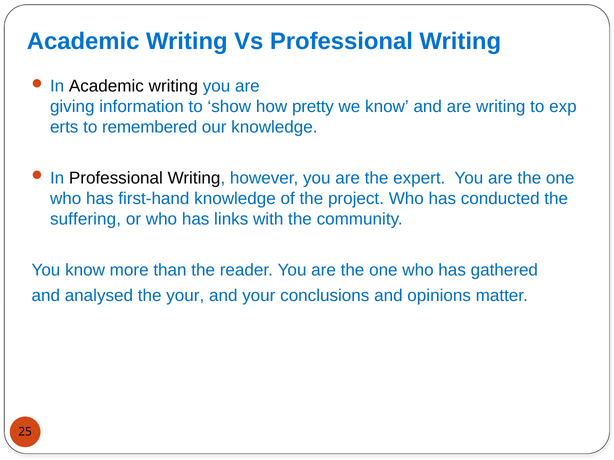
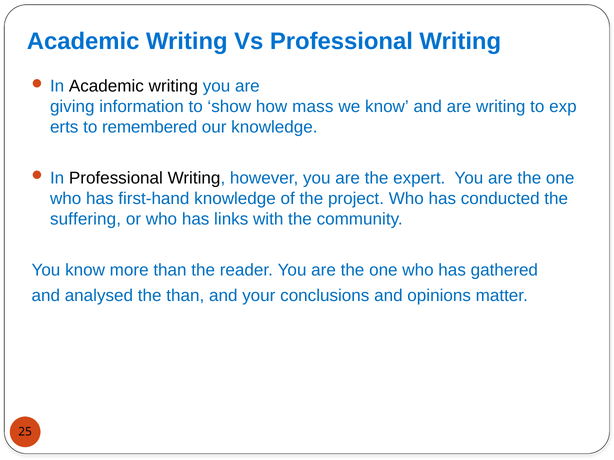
pretty: pretty -> mass (313, 107)
the your: your -> than (185, 296)
